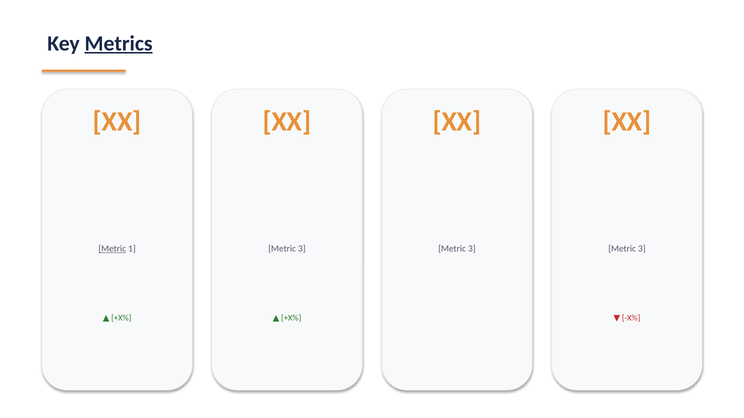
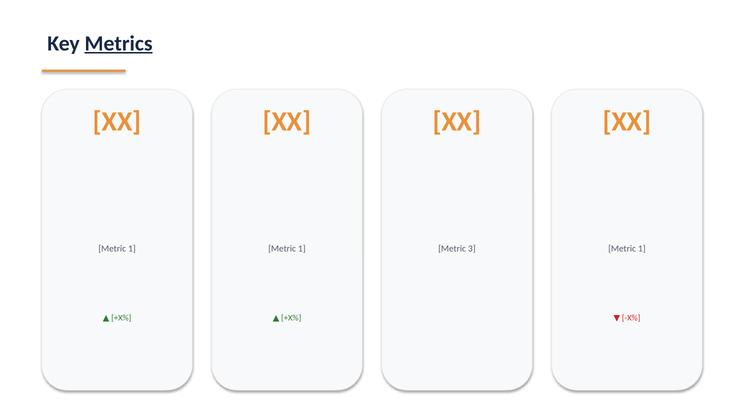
Metric underline: present -> none (112, 249)
3: 3 -> 1 (302, 249)
3: 3 -> 1 (642, 249)
